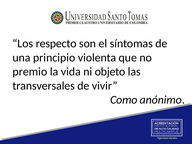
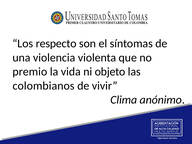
principio: principio -> violencia (54, 58)
transversales: transversales -> colombianos (44, 86)
Como: Como -> Clima (124, 100)
